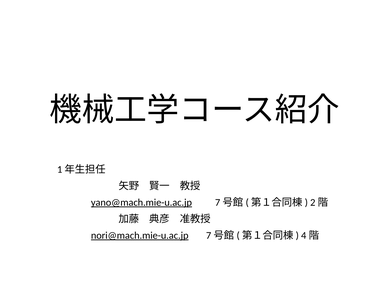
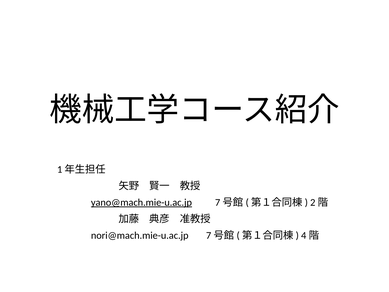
nori@mach.mie-u.ac.jp underline: present -> none (140, 235)
